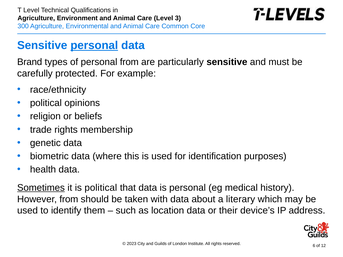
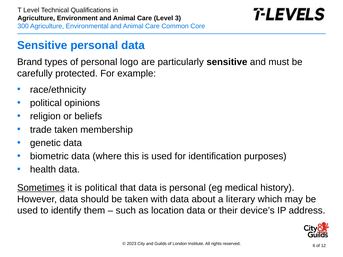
personal underline: present -> none (94, 45)
personal from: from -> logo (129, 62)
trade rights: rights -> taken (66, 130)
However from: from -> data (69, 199)
